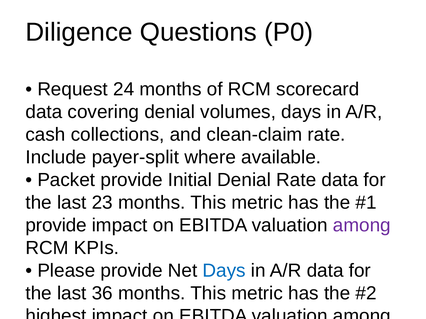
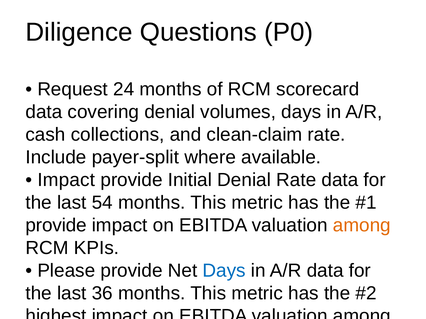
Packet: Packet -> Impact (66, 180)
23: 23 -> 54 (102, 203)
among colour: purple -> orange (362, 226)
